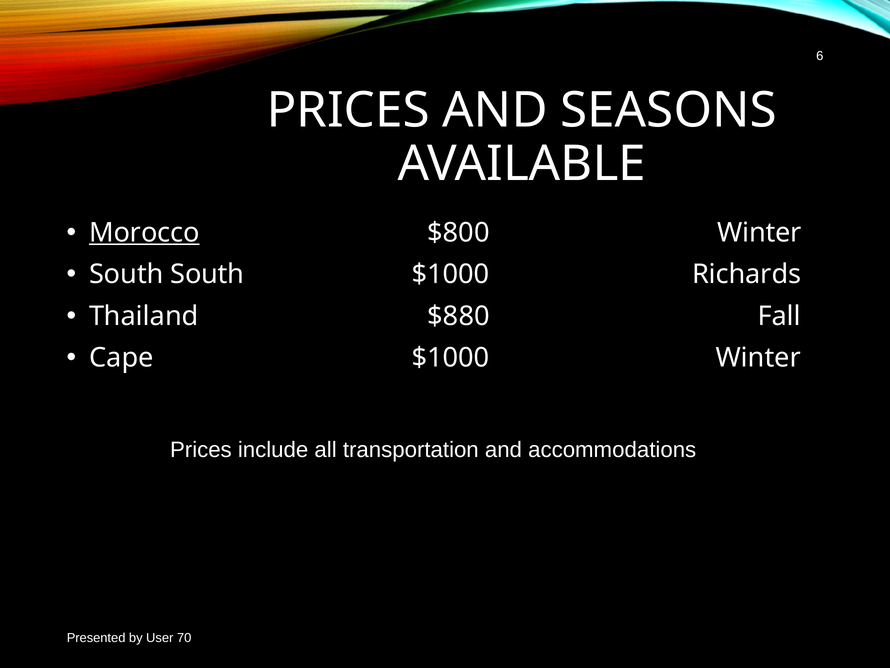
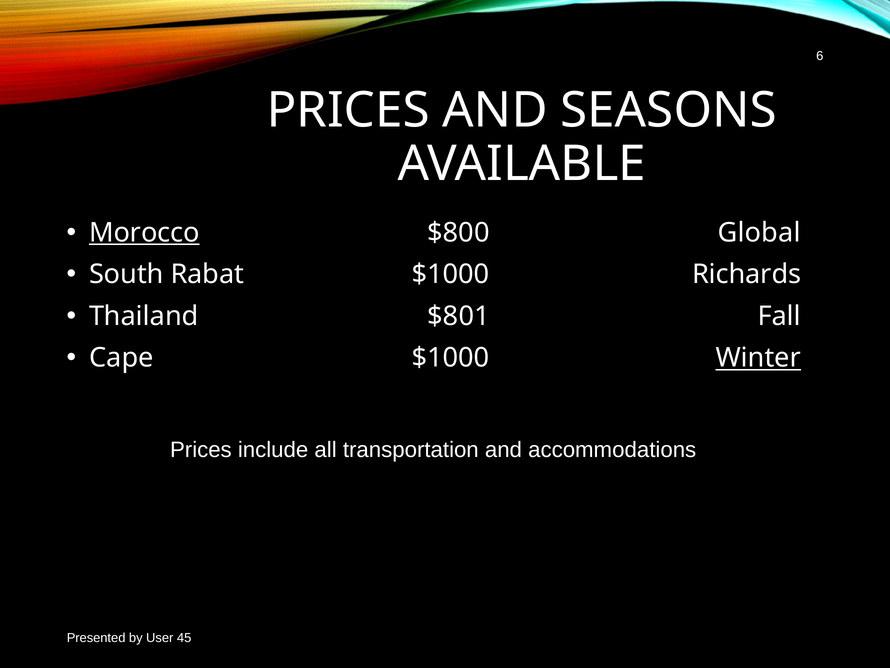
$800 Winter: Winter -> Global (759, 233)
South South: South -> Rabat (207, 274)
$880: $880 -> $801 (459, 316)
Winter underline: none -> present (758, 358)
70: 70 -> 45 (184, 637)
